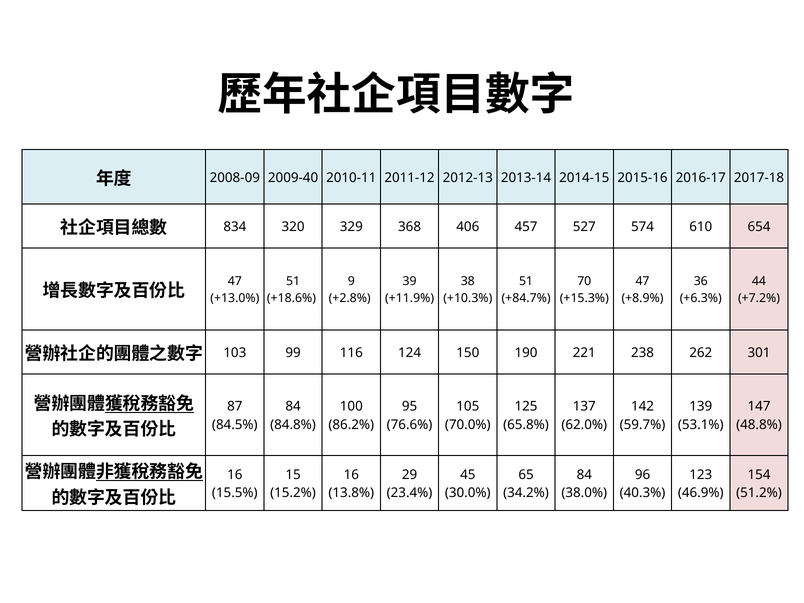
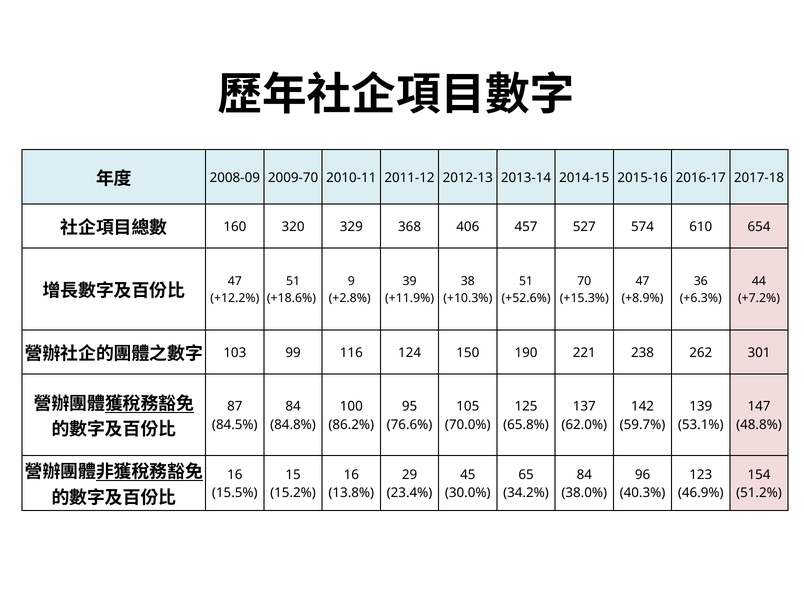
2009-40: 2009-40 -> 2009-70 (293, 178)
834: 834 -> 160 (235, 227)
+13.0%: +13.0% -> +12.2% (235, 298)
+84.7%: +84.7% -> +52.6% (526, 298)
